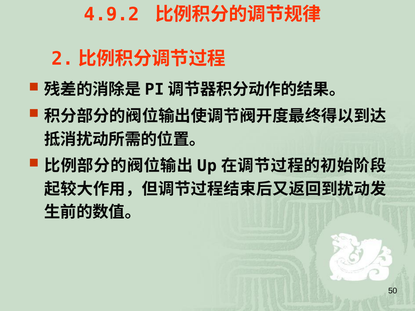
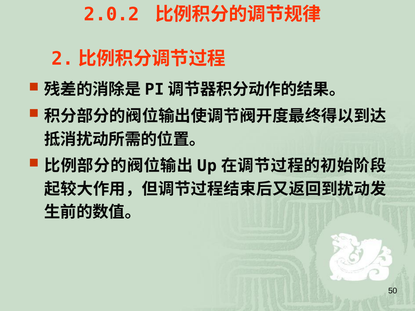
4.9.2: 4.9.2 -> 2.0.2 (112, 14)
